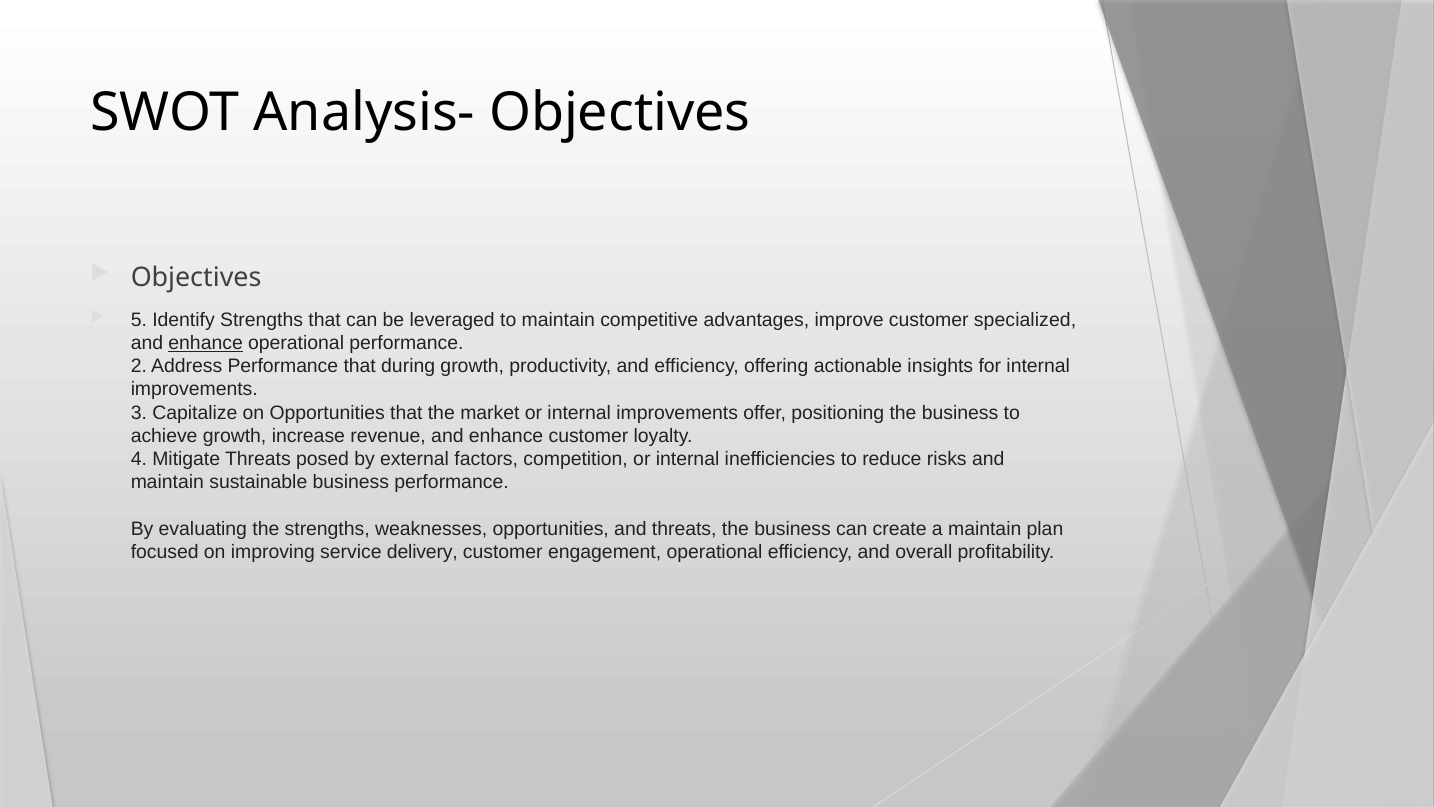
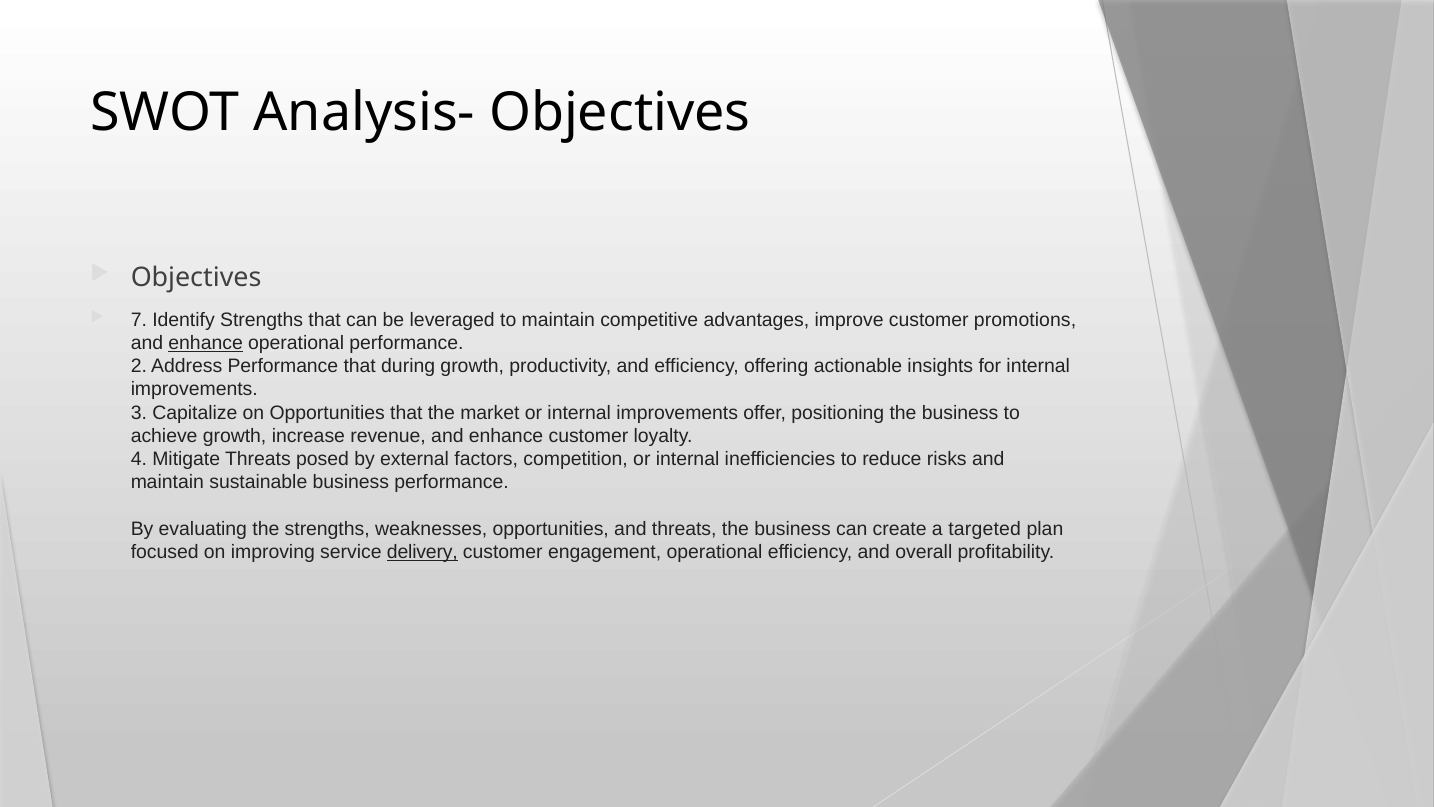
5: 5 -> 7 (139, 320)
specialized: specialized -> promotions (1025, 320)
a maintain: maintain -> targeted (985, 528)
delivery underline: none -> present (422, 552)
